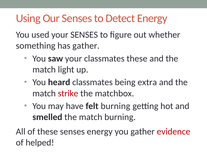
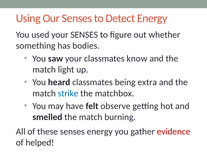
has gather: gather -> bodies (86, 46)
classmates these: these -> know (137, 59)
strike colour: red -> blue (68, 93)
felt burning: burning -> observe (116, 106)
